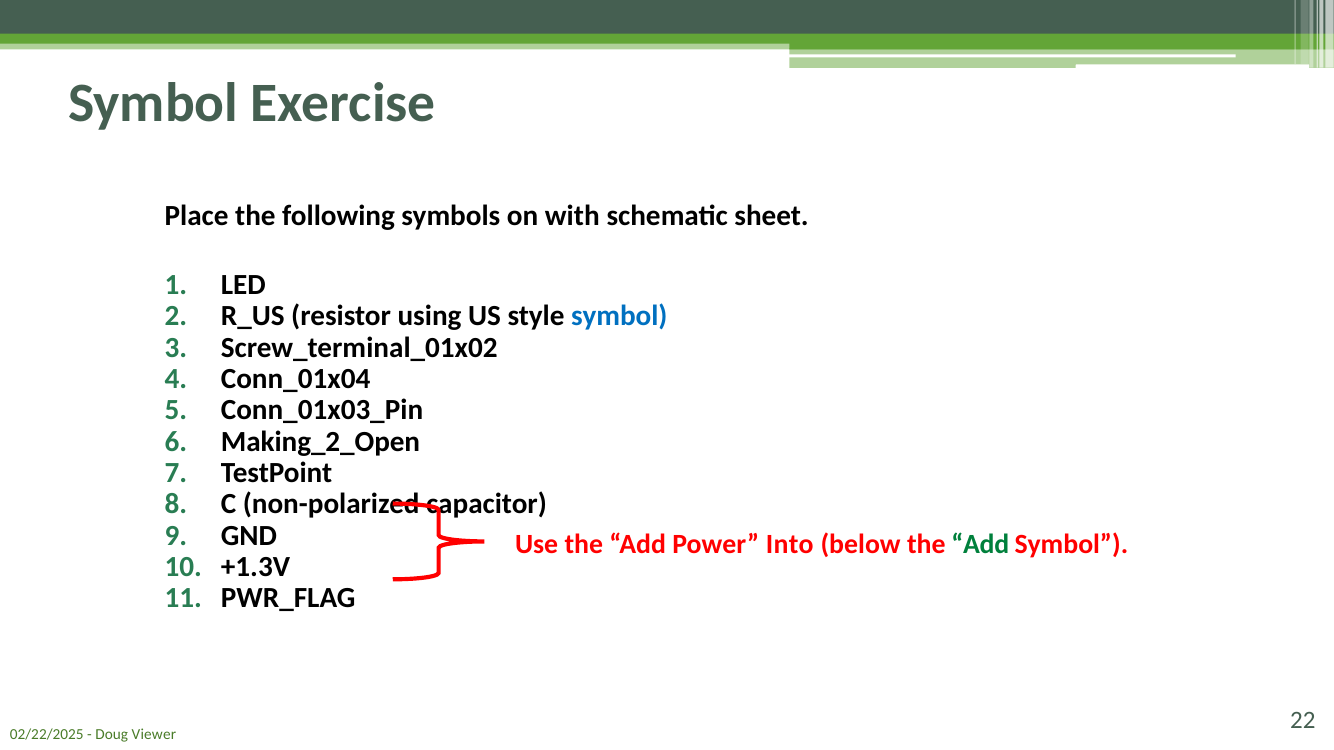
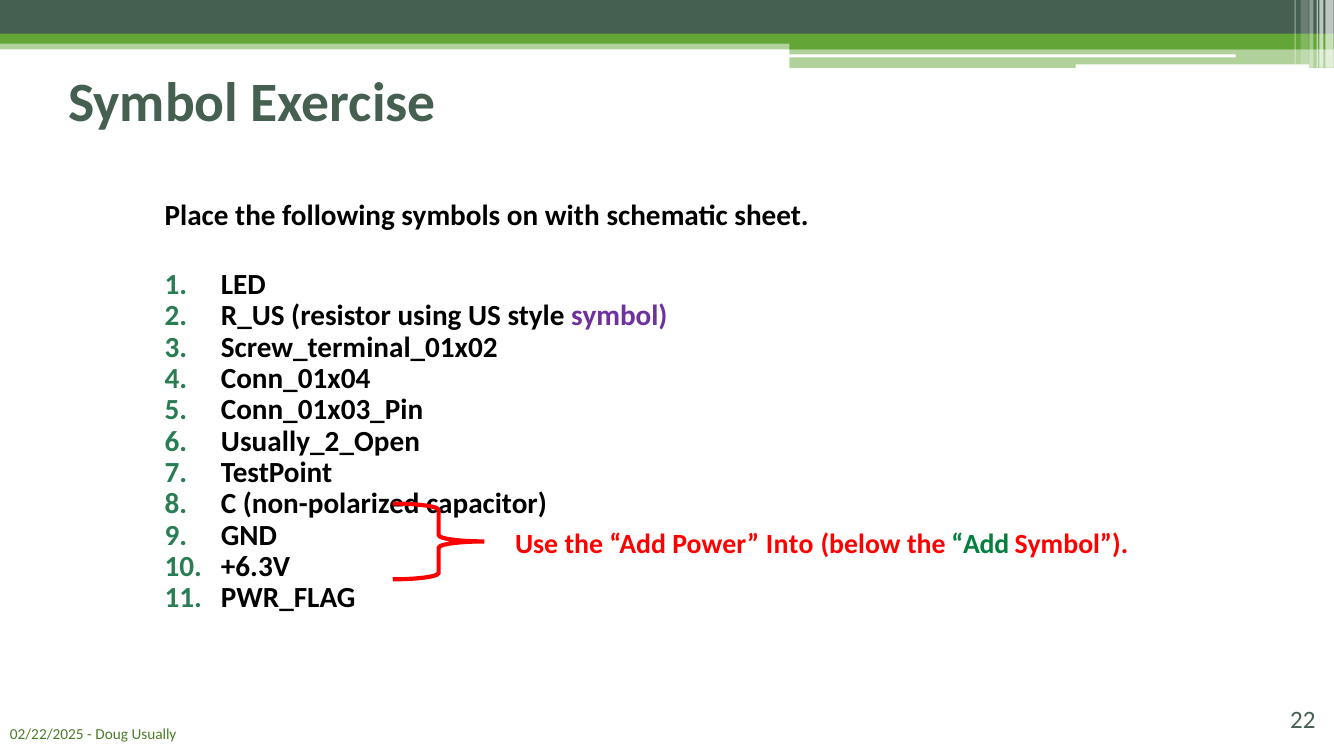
symbol colour: blue -> purple (619, 316)
Making_2_Open: Making_2_Open -> Usually_2_Open (320, 442)
+1.3V: +1.3V -> +6.3V (255, 567)
Viewer: Viewer -> Usually (154, 735)
